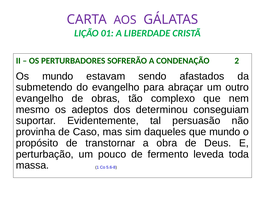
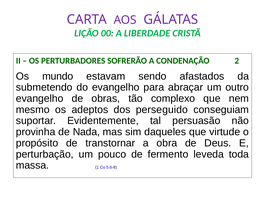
01: 01 -> 00 (107, 33)
determinou: determinou -> perseguido (162, 109)
Caso: Caso -> Nada (86, 132)
que mundo: mundo -> virtude (225, 132)
